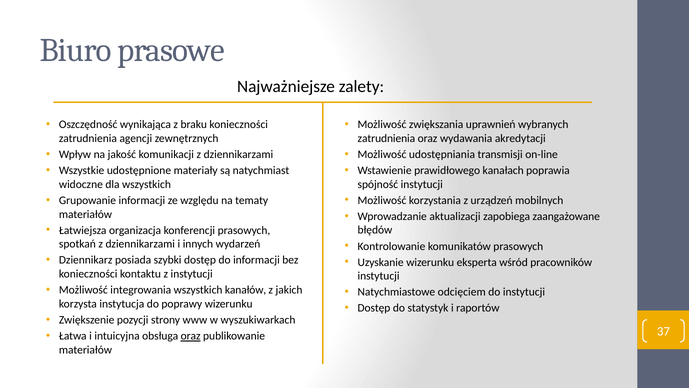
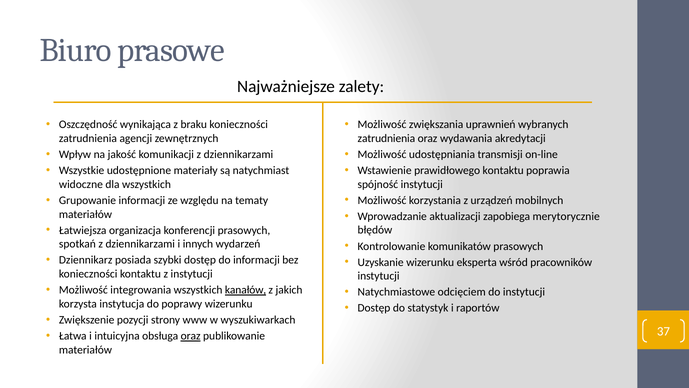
prawidłowego kanałach: kanałach -> kontaktu (503, 170)
zaangażowane: zaangażowane -> merytorycznie (566, 216)
kanałów underline: none -> present (246, 290)
